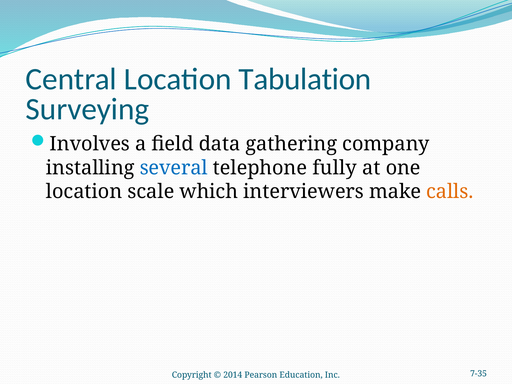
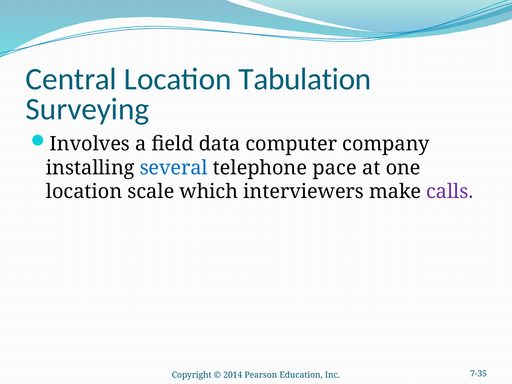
gathering: gathering -> computer (291, 144)
fully: fully -> pace (335, 168)
calls colour: orange -> purple (450, 192)
